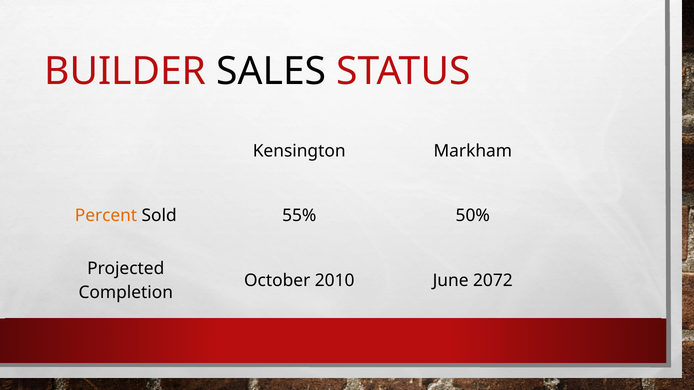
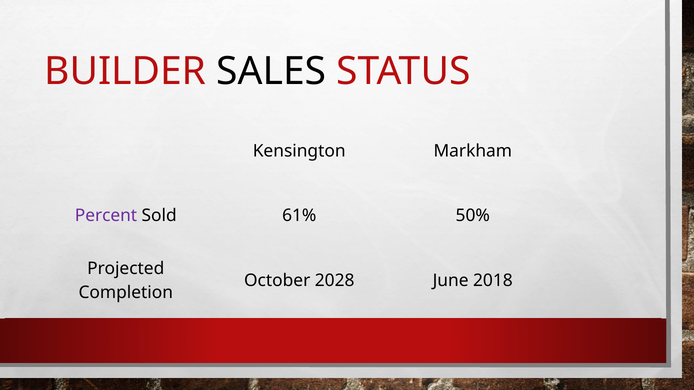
Percent colour: orange -> purple (106, 216)
55%: 55% -> 61% (299, 216)
2010: 2010 -> 2028 (335, 281)
2072: 2072 -> 2018 (493, 281)
